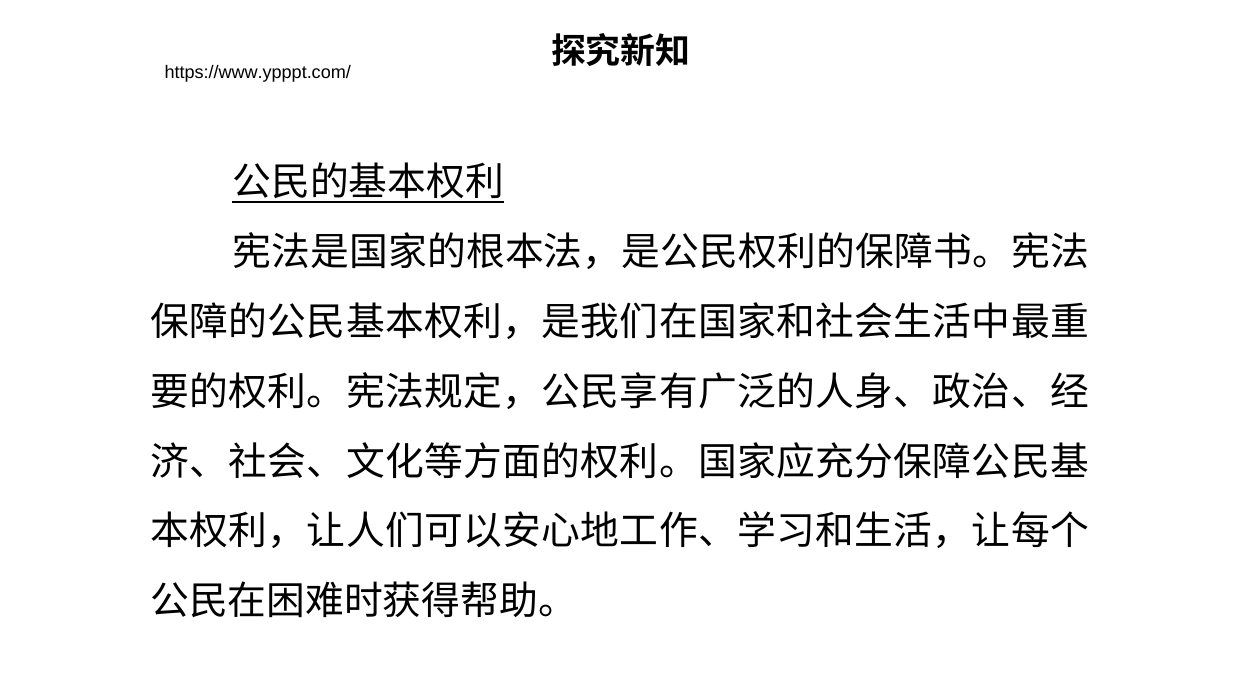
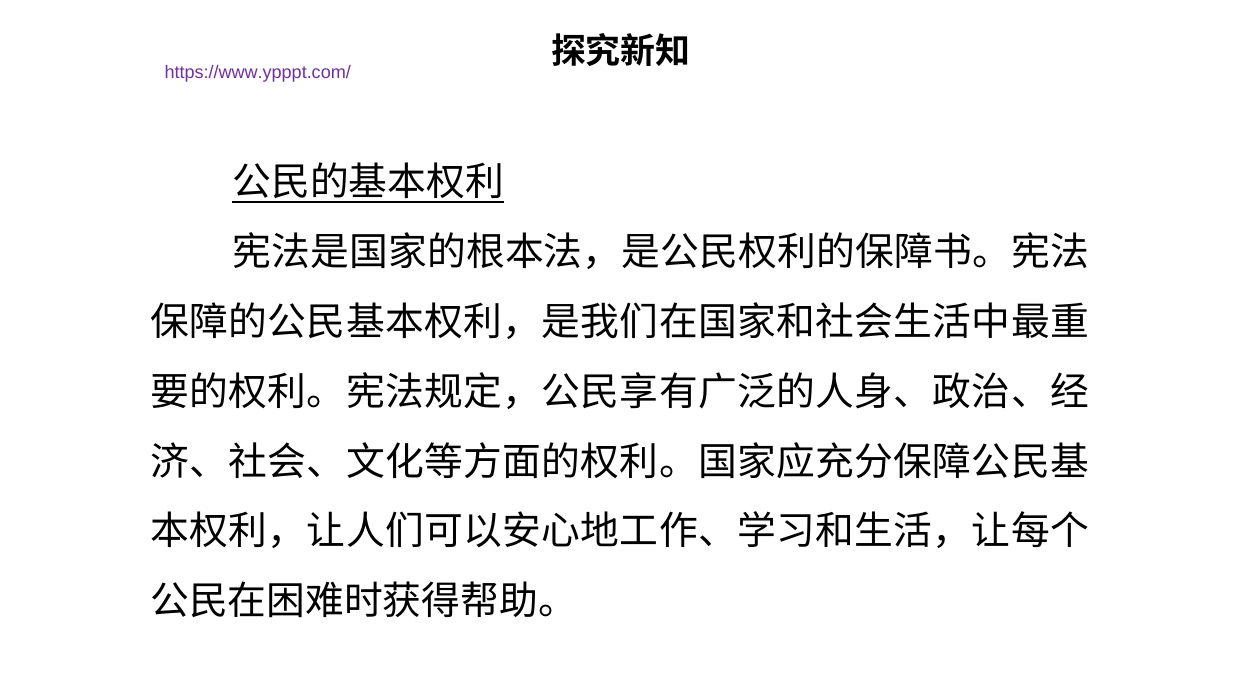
https://www.ypppt.com/ colour: black -> purple (258, 73)
